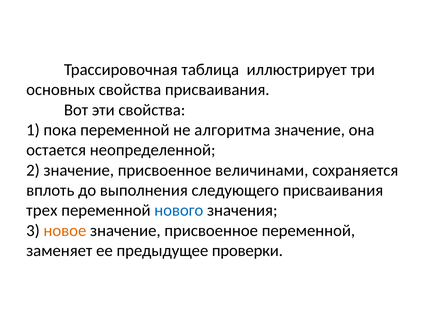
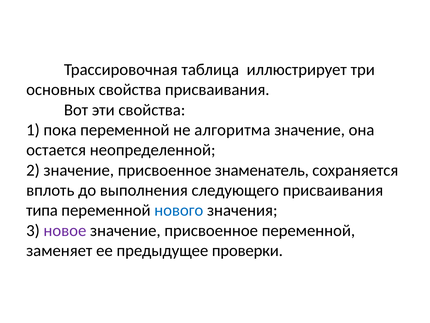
величинами: величинами -> знаменатель (262, 170)
трех: трех -> типа (42, 210)
новое colour: orange -> purple (65, 230)
